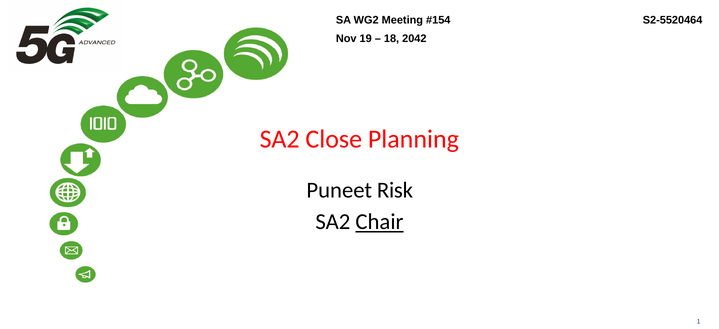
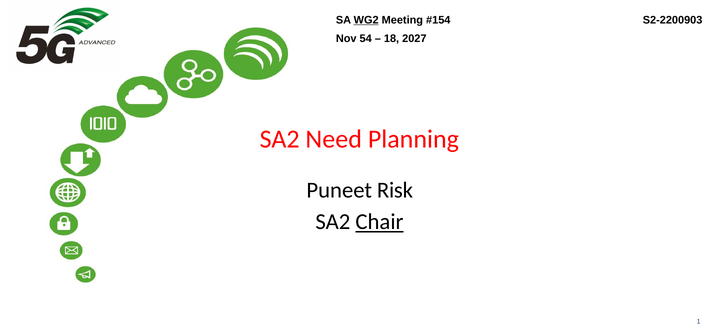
WG2 underline: none -> present (366, 20)
S2-5520464: S2-5520464 -> S2-2200903 (673, 20)
19: 19 -> 54 (366, 39)
2042: 2042 -> 2027 (414, 39)
Close: Close -> Need (334, 139)
